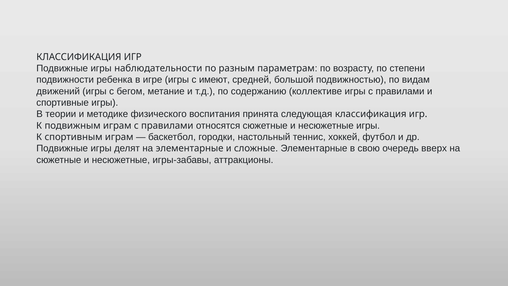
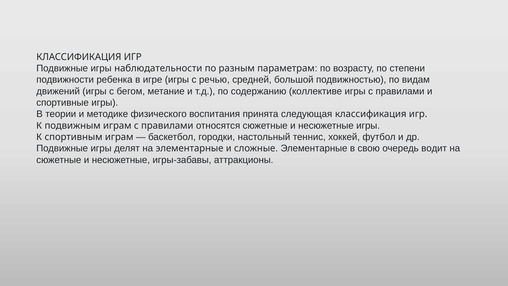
имеют: имеют -> речью (214, 80)
вверх: вверх -> водит (434, 148)
